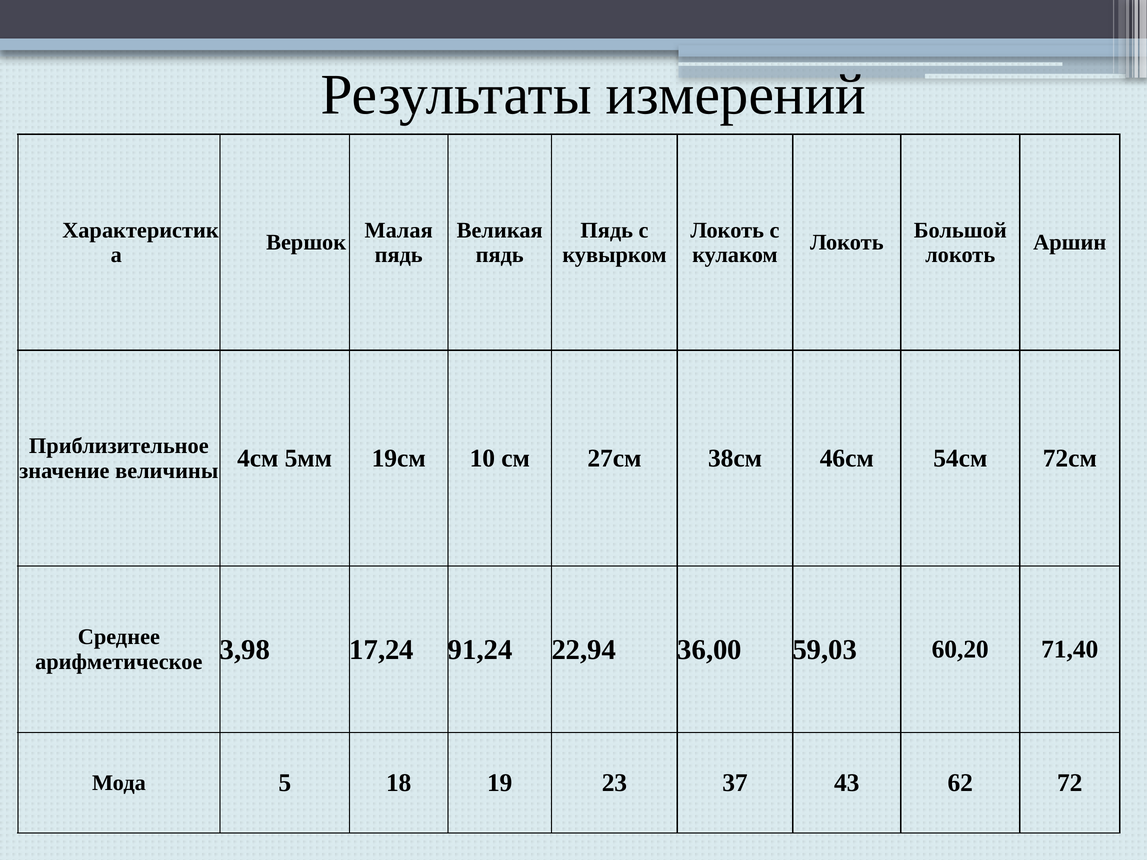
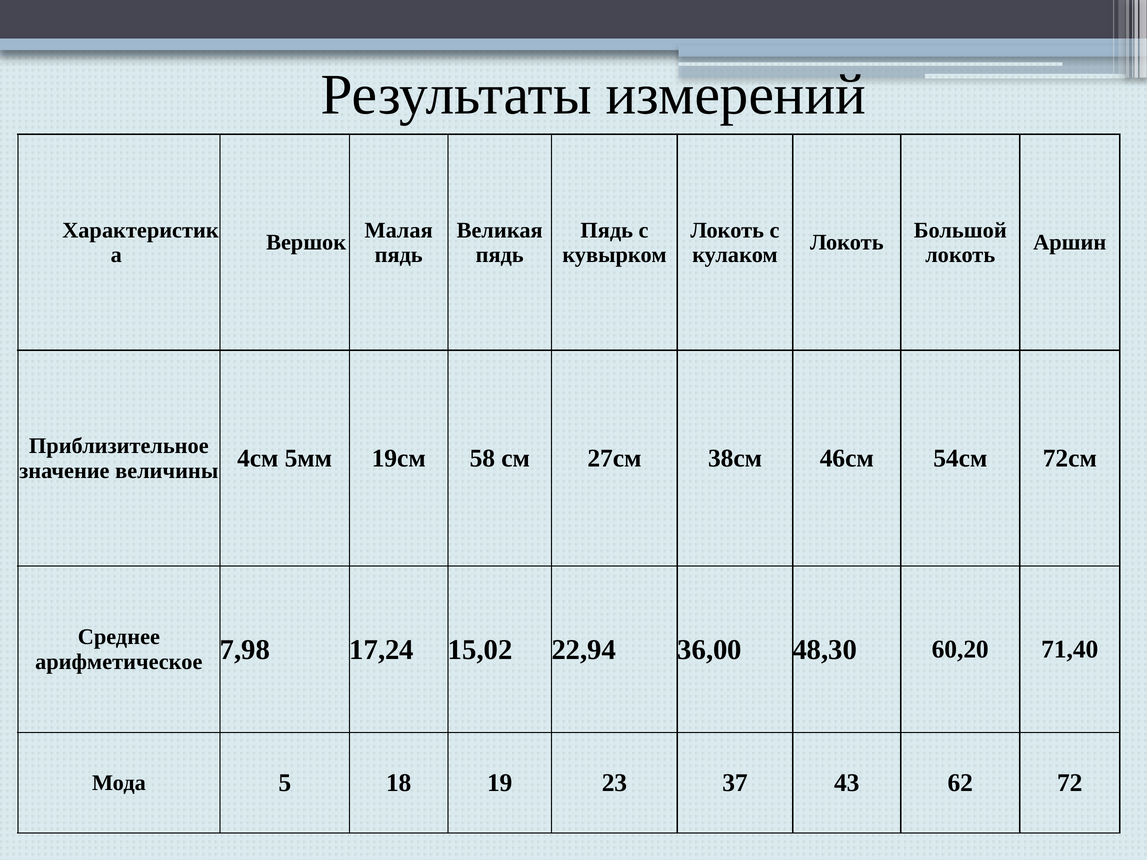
10: 10 -> 58 (482, 459)
3,98: 3,98 -> 7,98 (245, 650)
91,24: 91,24 -> 15,02 (480, 650)
59,03: 59,03 -> 48,30 (825, 650)
